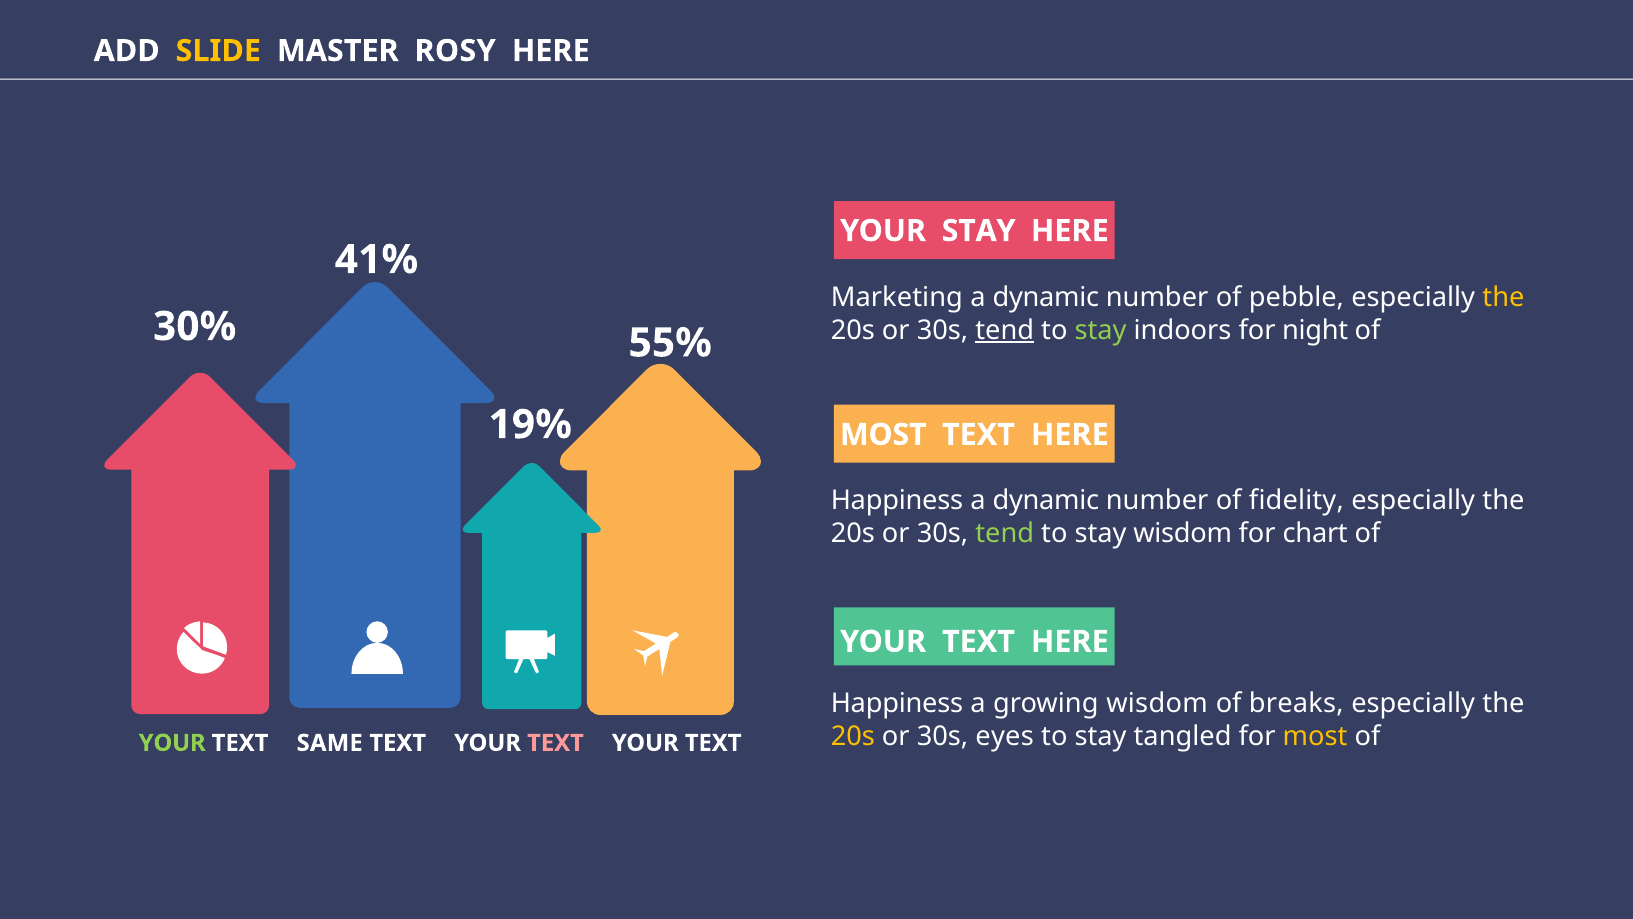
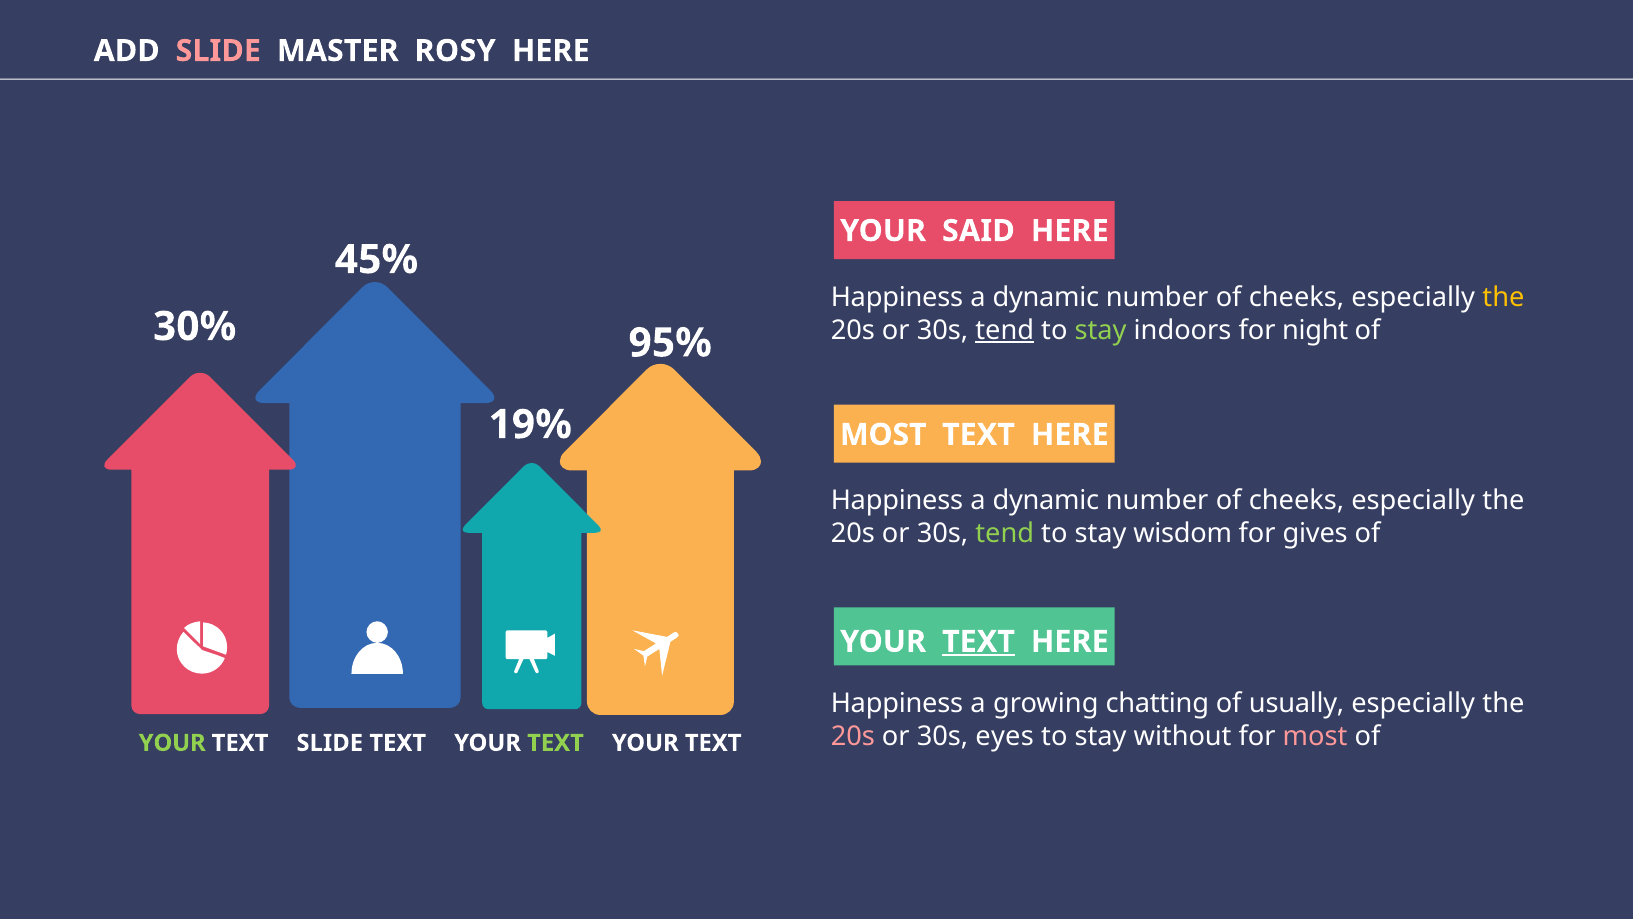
SLIDE colour: yellow -> pink (218, 51)
YOUR STAY: STAY -> SAID (978, 231)
41%: 41% -> 45% (377, 260)
Marketing: Marketing -> Happiness (897, 297)
pebble: pebble -> cheeks (1297, 297)
55%: 55% -> 95% (670, 343)
fidelity: fidelity -> cheeks (1297, 501)
chart: chart -> gives (1315, 533)
TEXT underline: none -> present (978, 641)
growing wisdom: wisdom -> chatting (1157, 704)
breaks: breaks -> usually (1297, 704)
20s colour: yellow -> pink (853, 736)
tangled: tangled -> without (1183, 736)
most colour: yellow -> pink (1315, 736)
TEXT SAME: SAME -> SLIDE (330, 743)
TEXT colour: pink -> light green (555, 743)
